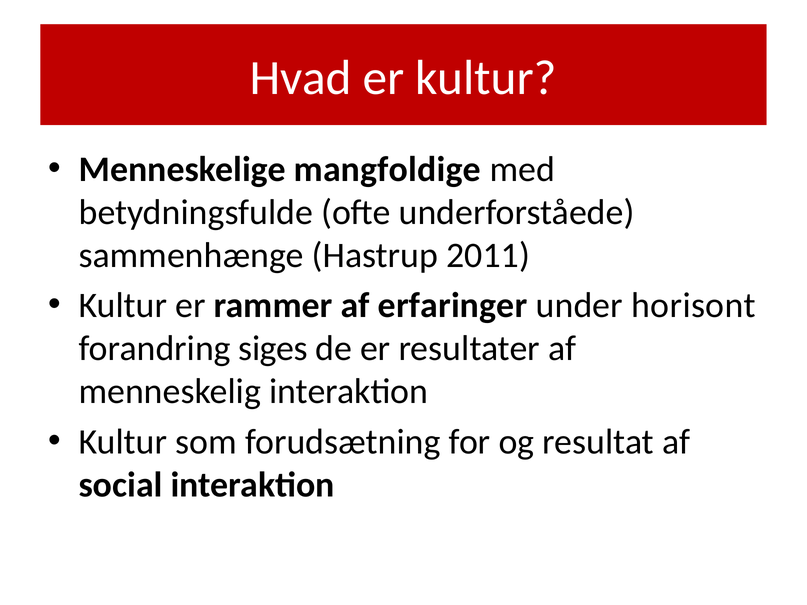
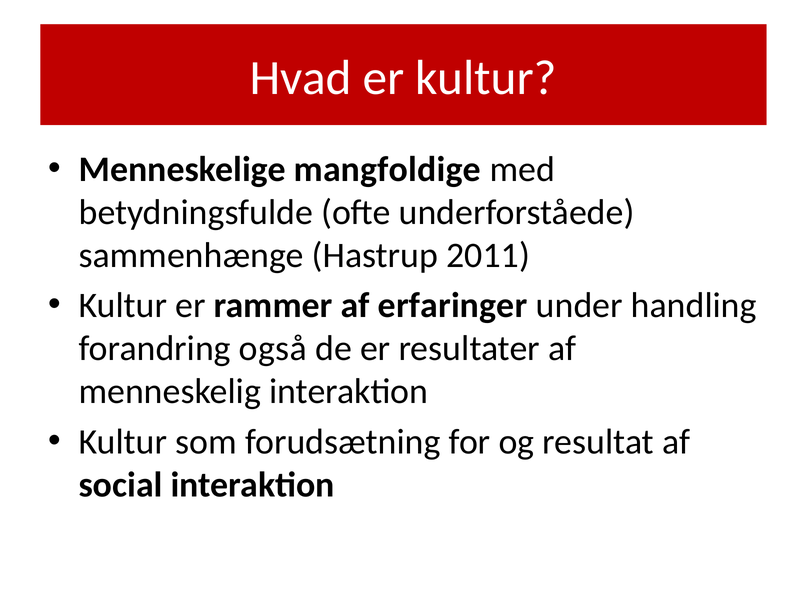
horisont: horisont -> handling (694, 306)
siges: siges -> også (273, 349)
